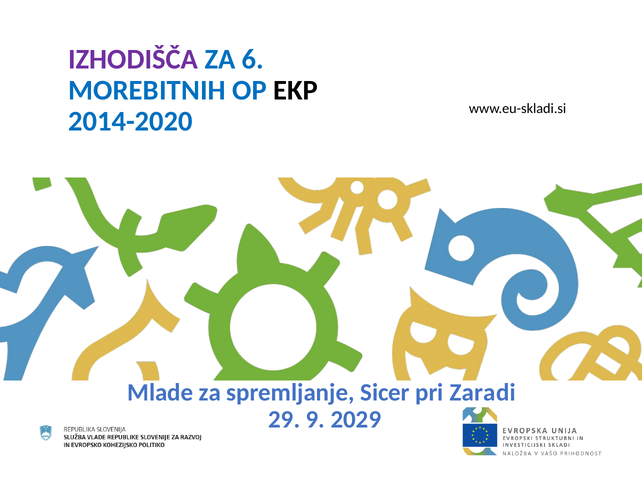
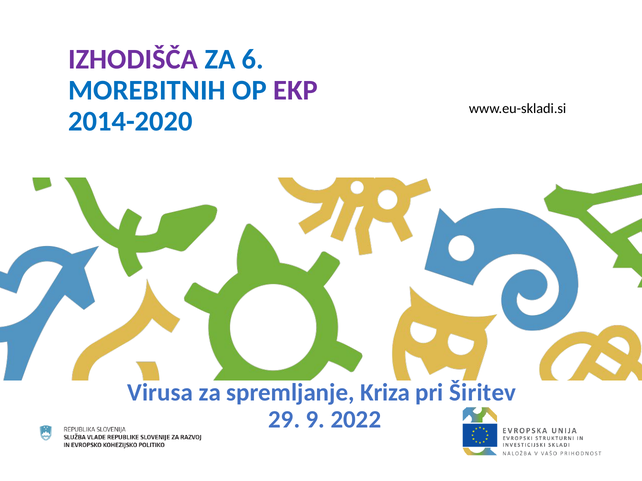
EKP colour: black -> purple (296, 90)
Mlade: Mlade -> Virusa (160, 393)
Sicer: Sicer -> Kriza (385, 393)
Zaradi: Zaradi -> Širitev (483, 393)
2029: 2029 -> 2022 (356, 420)
